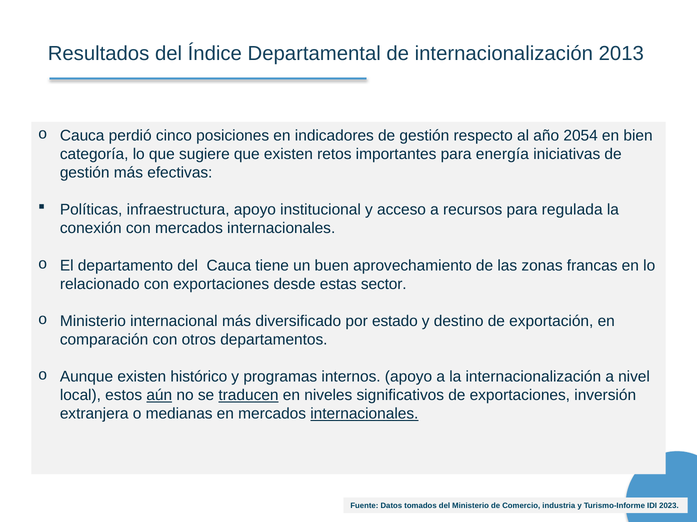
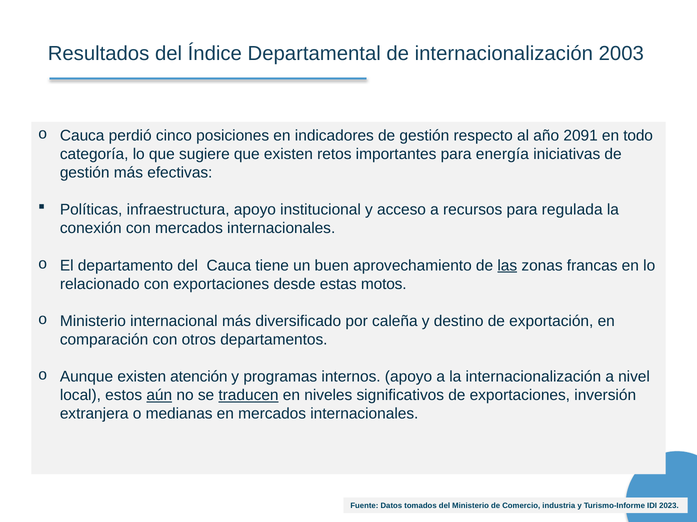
2013: 2013 -> 2003 (621, 54)
2054: 2054 -> 2091 (581, 136)
bien: bien -> todo (638, 136)
las underline: none -> present (507, 266)
sector: sector -> motos (384, 284)
estado: estado -> caleña (395, 322)
histórico: histórico -> atención (199, 377)
internacionales underline: present -> none (364, 414)
